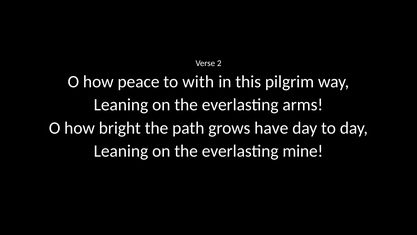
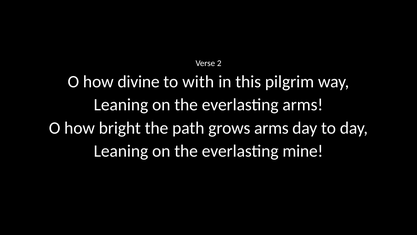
peace: peace -> divine (139, 82)
grows have: have -> arms (271, 128)
